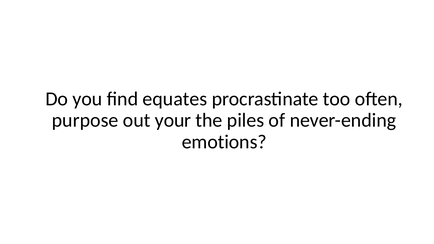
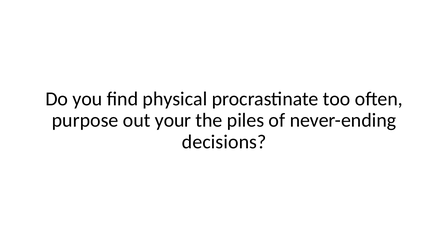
equates: equates -> physical (175, 99)
emotions: emotions -> decisions (224, 142)
